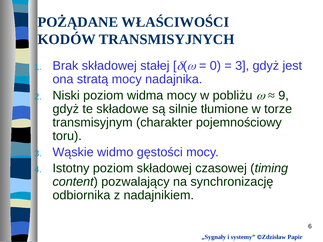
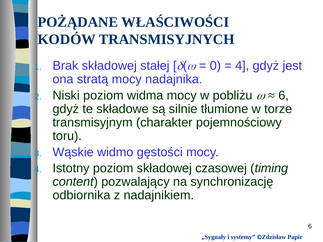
3: 3 -> 4 (242, 66)
9: 9 -> 6 (284, 96)
